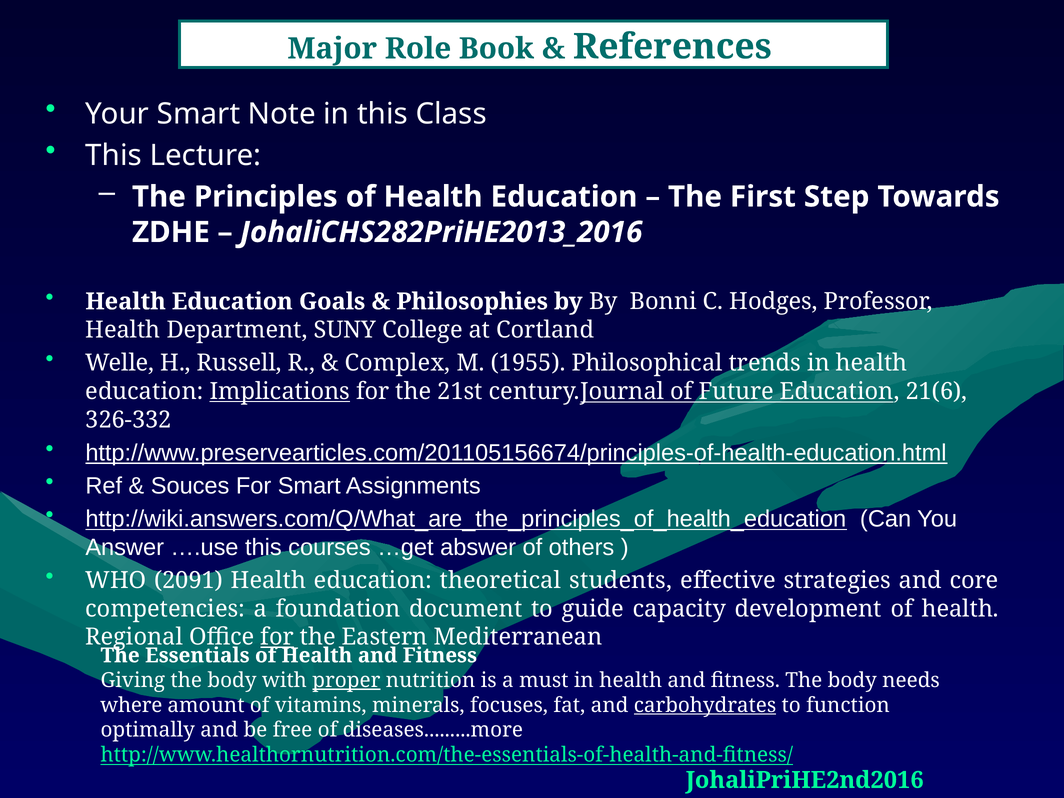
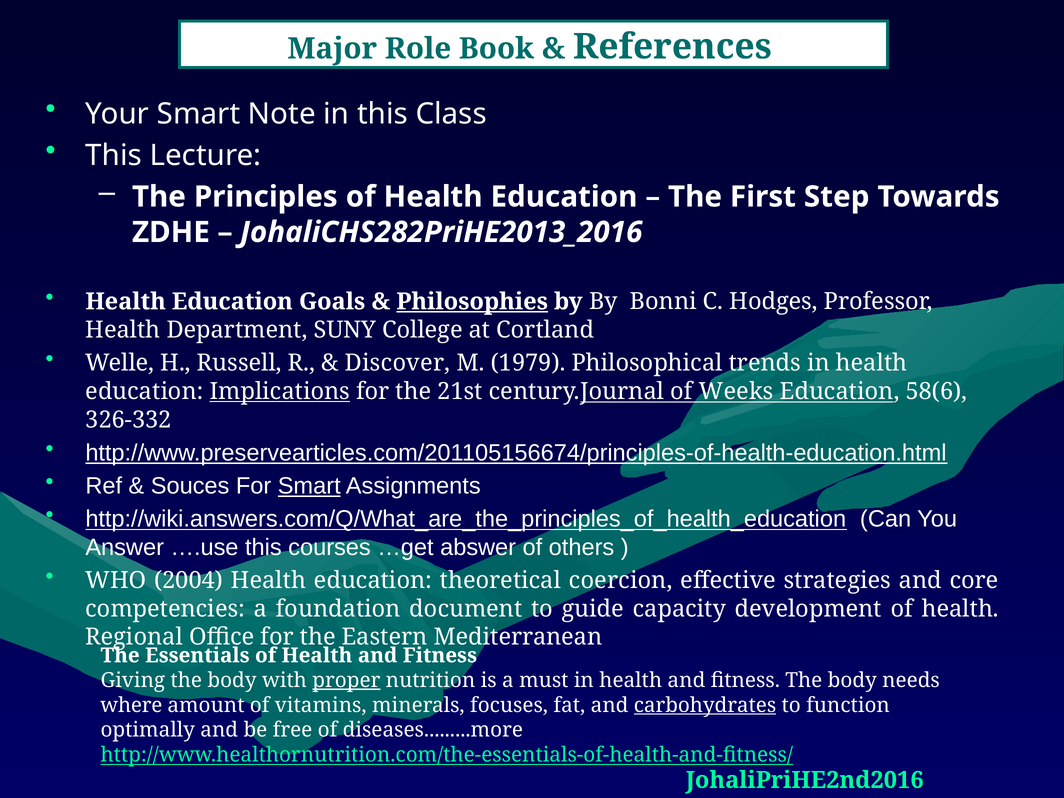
Philosophies underline: none -> present (472, 302)
Complex: Complex -> Discover (398, 363)
1955: 1955 -> 1979 (528, 363)
Future: Future -> Weeks (736, 391)
21(6: 21(6 -> 58(6 (936, 391)
Smart underline: none -> present (309, 486)
2091: 2091 -> 2004 (189, 580)
students: students -> coercion (621, 580)
for underline: present -> none (277, 637)
